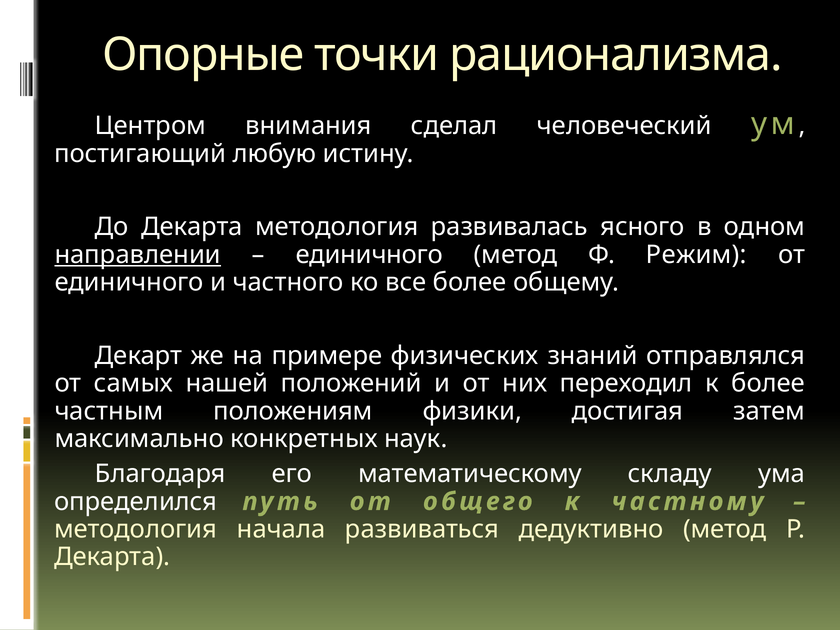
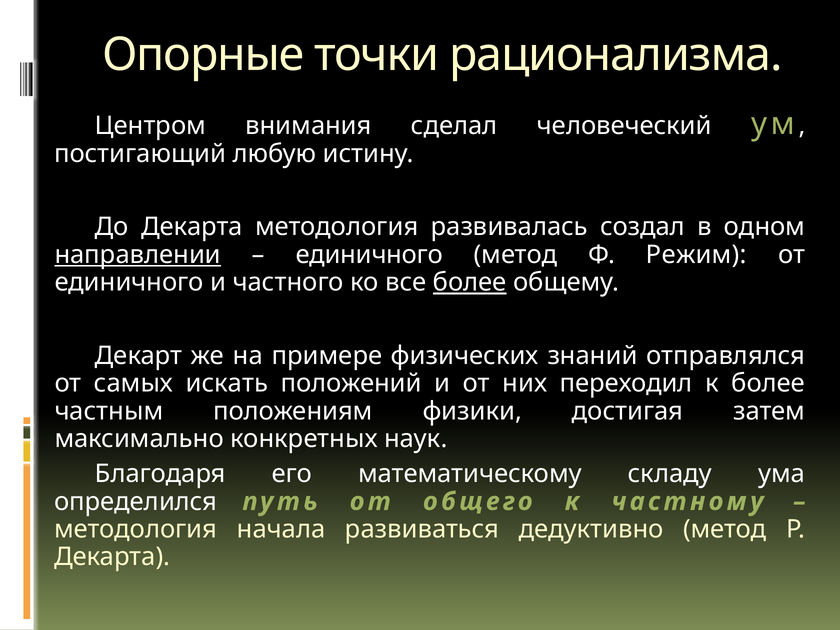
ясного: ясного -> создал (643, 227)
более underline: none -> present (470, 282)
нашей: нашей -> искать (227, 383)
